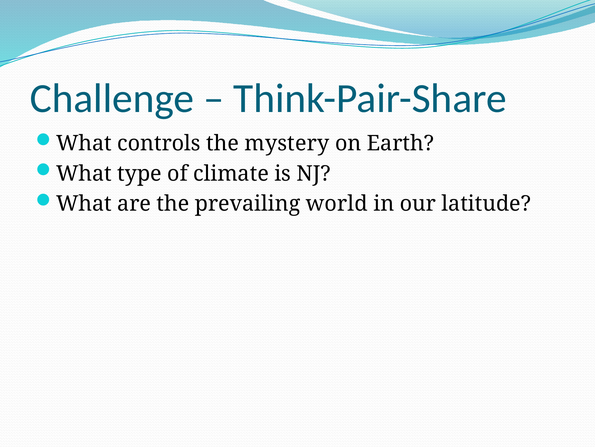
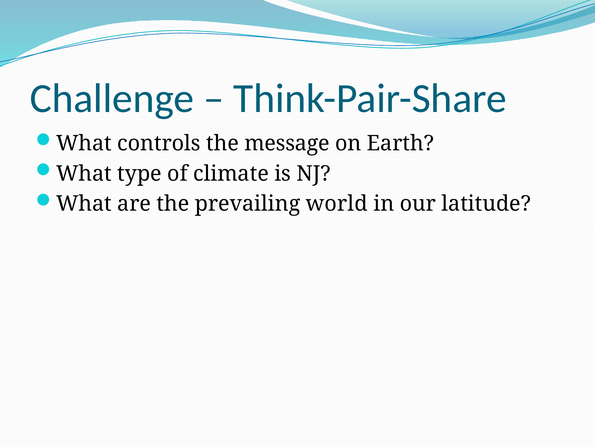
mystery: mystery -> message (287, 143)
